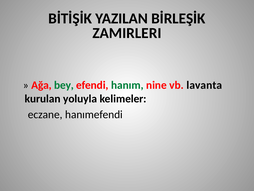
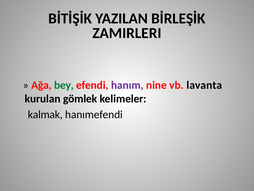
hanım colour: green -> purple (127, 85)
yoluyla: yoluyla -> gömlek (80, 98)
eczane: eczane -> kalmak (45, 114)
